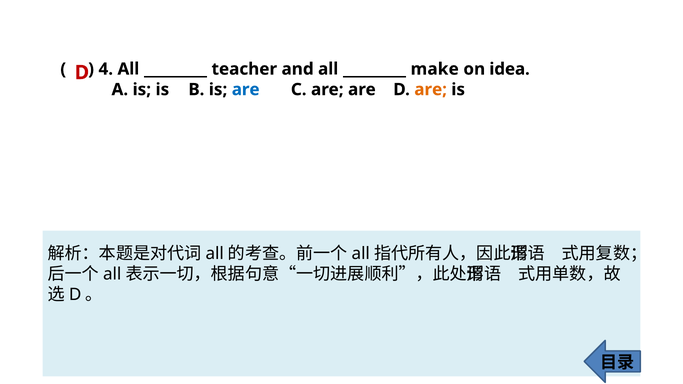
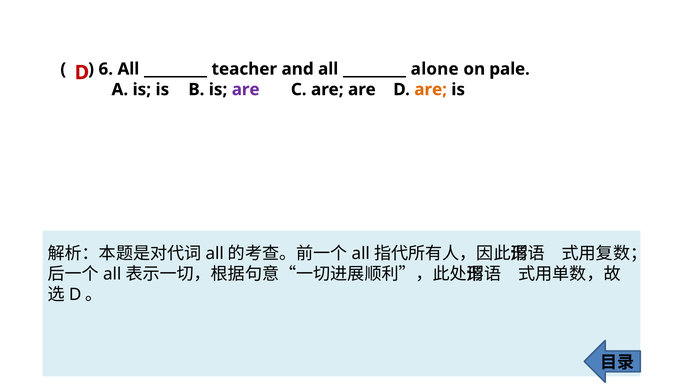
4: 4 -> 6 (106, 69)
make: make -> alone (435, 69)
idea: idea -> pale (510, 69)
are colour: blue -> purple (246, 90)
